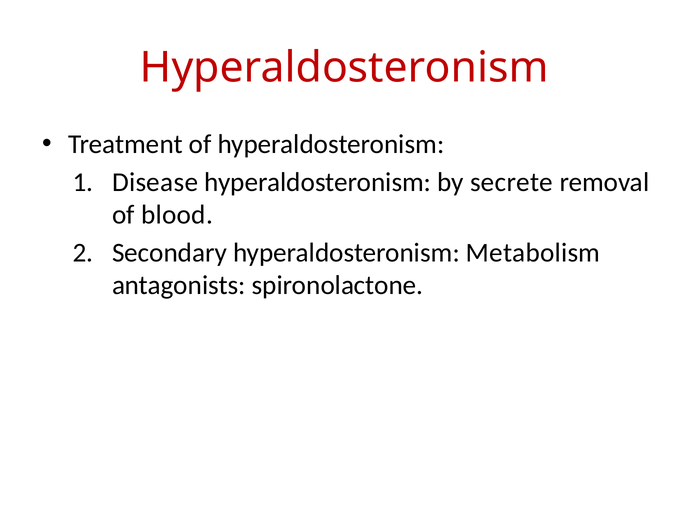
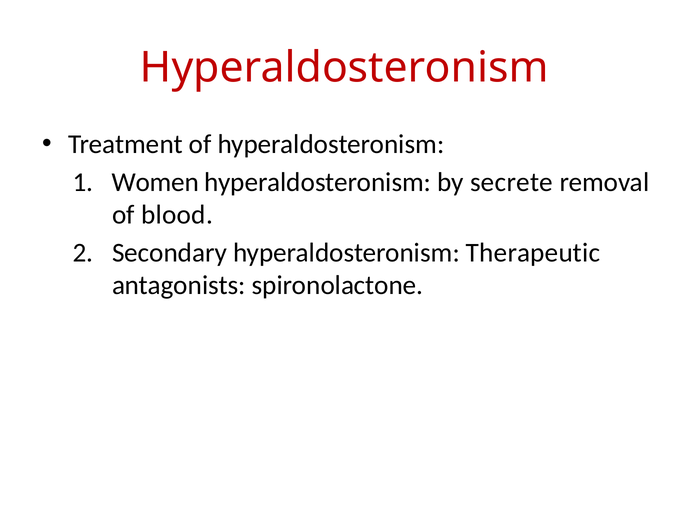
Disease: Disease -> Women (155, 182)
Metabolism: Metabolism -> Therapeutic (533, 253)
